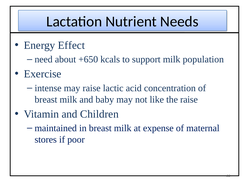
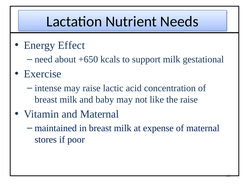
population: population -> gestational (203, 59)
and Children: Children -> Maternal (99, 114)
